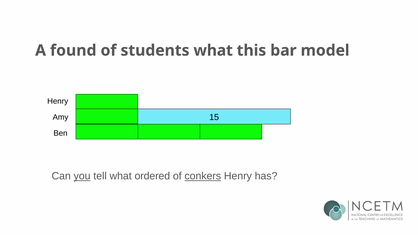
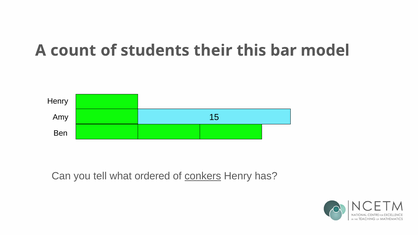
found: found -> count (73, 51)
students what: what -> their (213, 51)
you underline: present -> none (82, 176)
